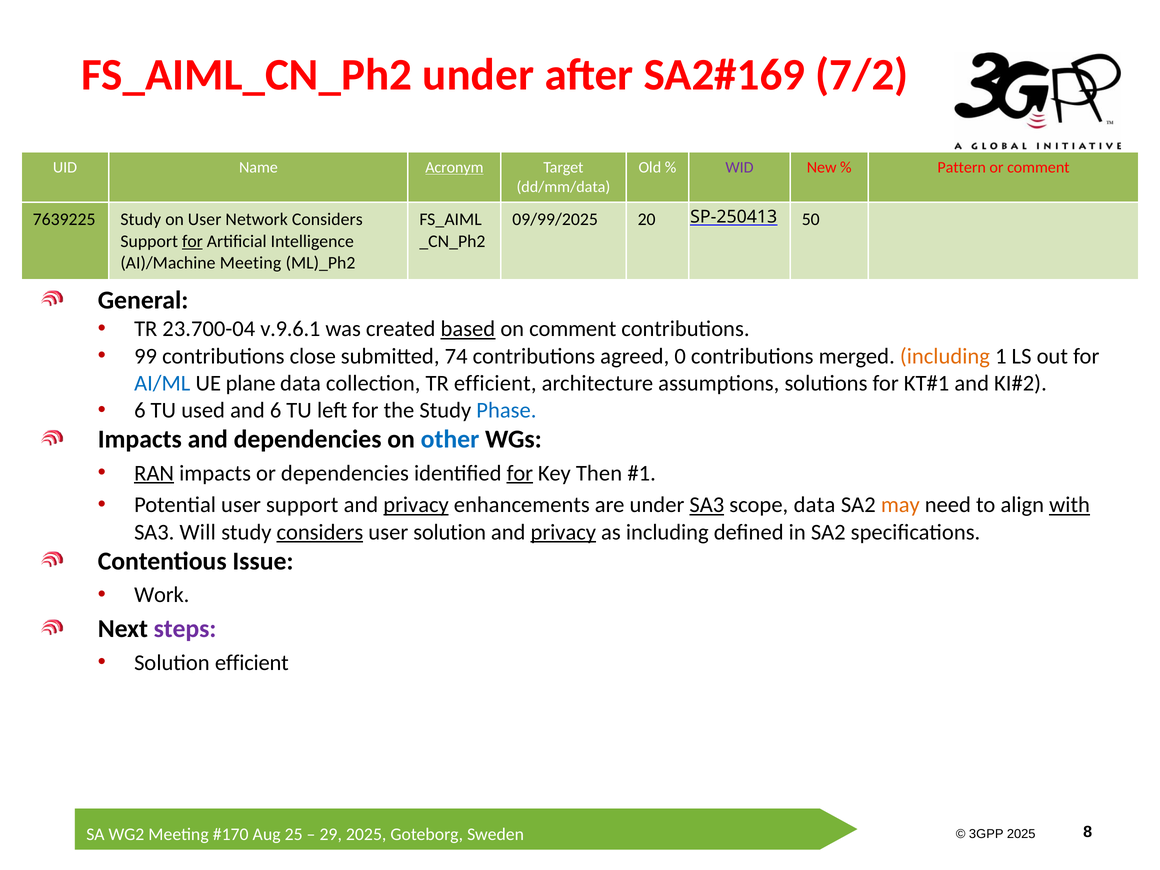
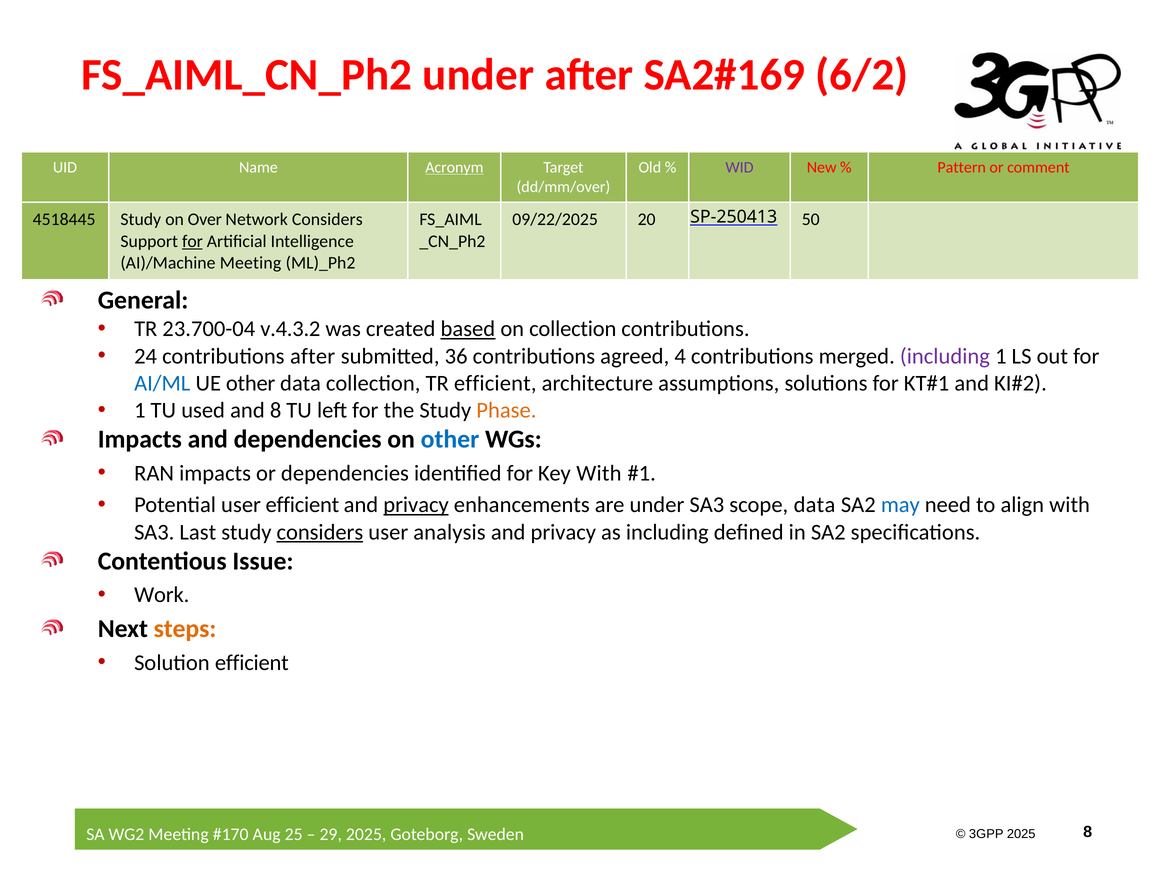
7/2: 7/2 -> 6/2 (862, 75)
dd/mm/data: dd/mm/data -> dd/mm/over (563, 187)
7639225: 7639225 -> 4518445 (64, 219)
on User: User -> Over (205, 219)
09/99/2025: 09/99/2025 -> 09/22/2025 (555, 219)
v.9.6.1: v.9.6.1 -> v.4.3.2 (290, 329)
on comment: comment -> collection (573, 329)
99: 99 -> 24 (146, 356)
contributions close: close -> after (313, 356)
74: 74 -> 36 (456, 356)
0: 0 -> 4 (680, 356)
including colour: orange -> purple (945, 356)
UE plane: plane -> other (251, 383)
6: 6 -> 1 (140, 410)
and 6: 6 -> 8 (276, 410)
Phase colour: blue -> orange (506, 410)
RAN underline: present -> none (154, 473)
for underline: present -> none (520, 473)
Key Then: Then -> With (599, 473)
user support: support -> efficient (302, 505)
SA3 underline: present -> none (707, 505)
may colour: orange -> blue (900, 505)
with underline: present -> none (1070, 505)
Will: Will -> Last (198, 532)
user solution: solution -> analysis (449, 532)
privacy underline: present -> none (563, 532)
steps colour: purple -> orange (185, 629)
